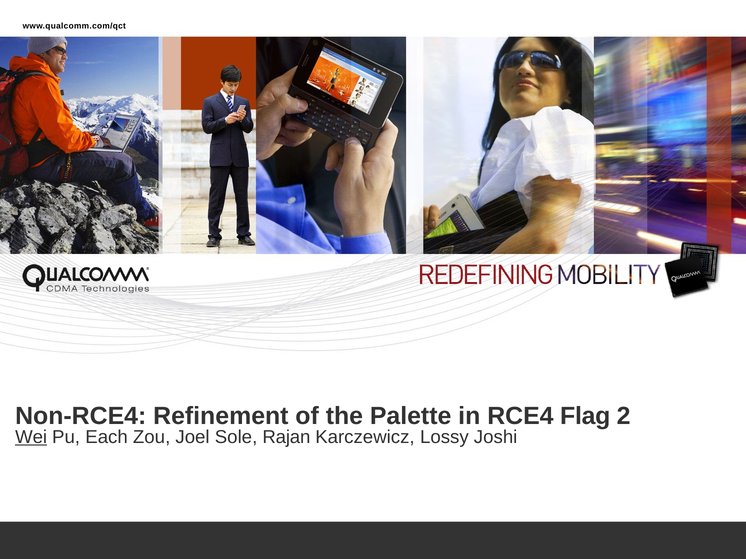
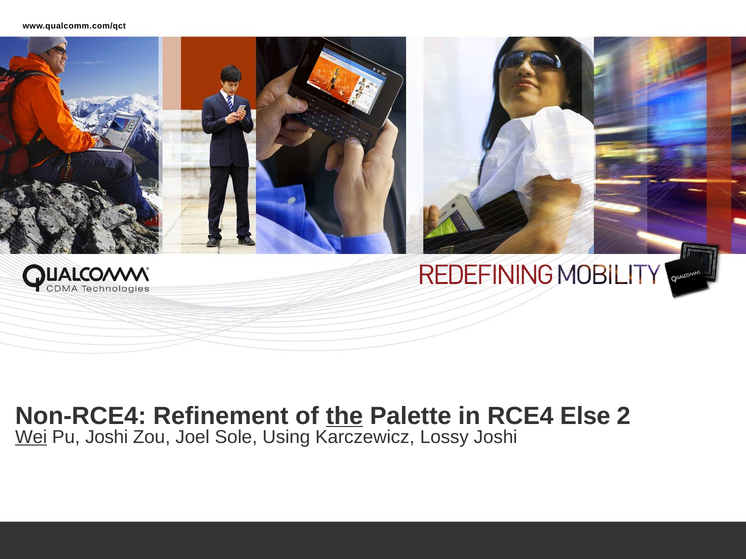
the underline: none -> present (344, 416)
Flag: Flag -> Else (585, 416)
Pu Each: Each -> Joshi (107, 437)
Rajan: Rajan -> Using (286, 437)
